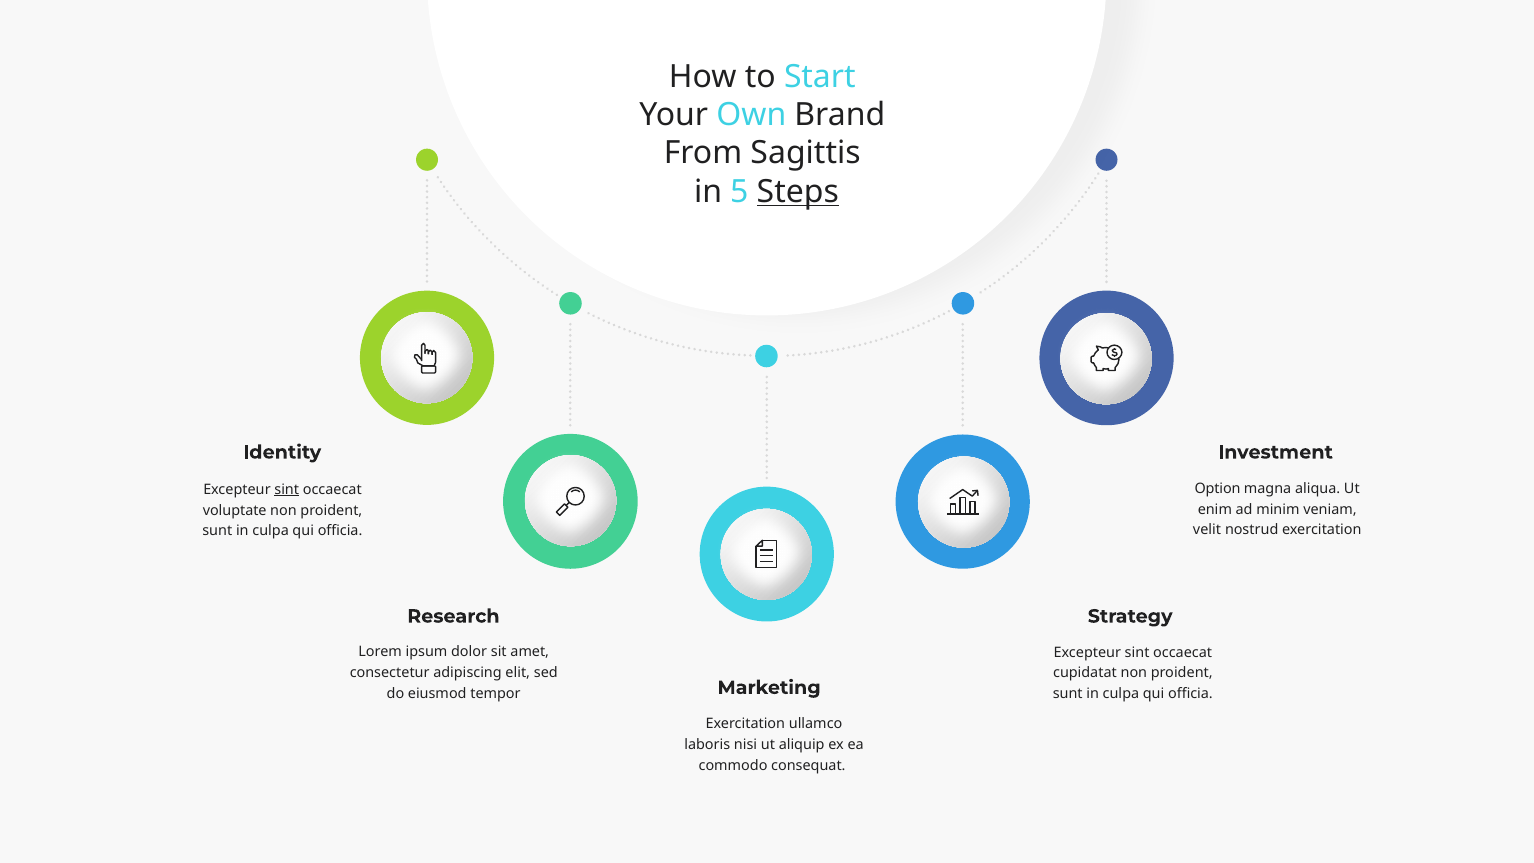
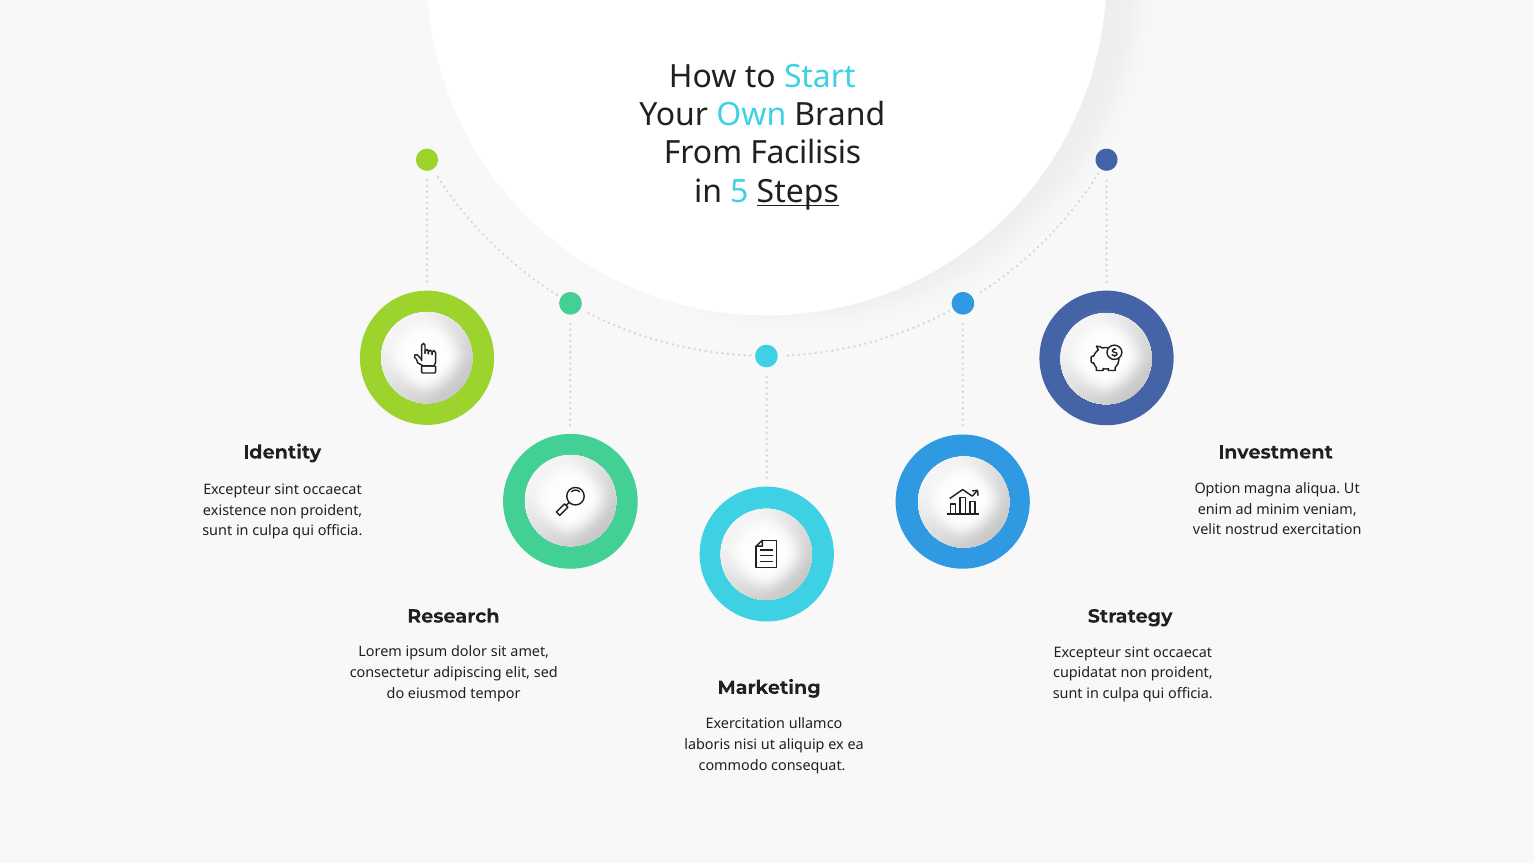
Sagittis: Sagittis -> Facilisis (806, 153)
sint underline: present -> none (287, 490)
voluptate: voluptate -> existence (235, 510)
